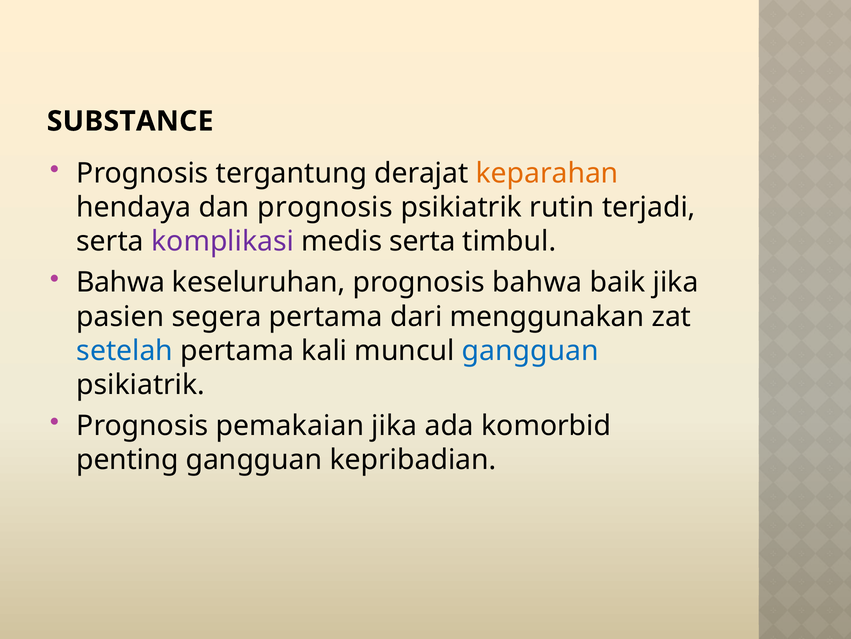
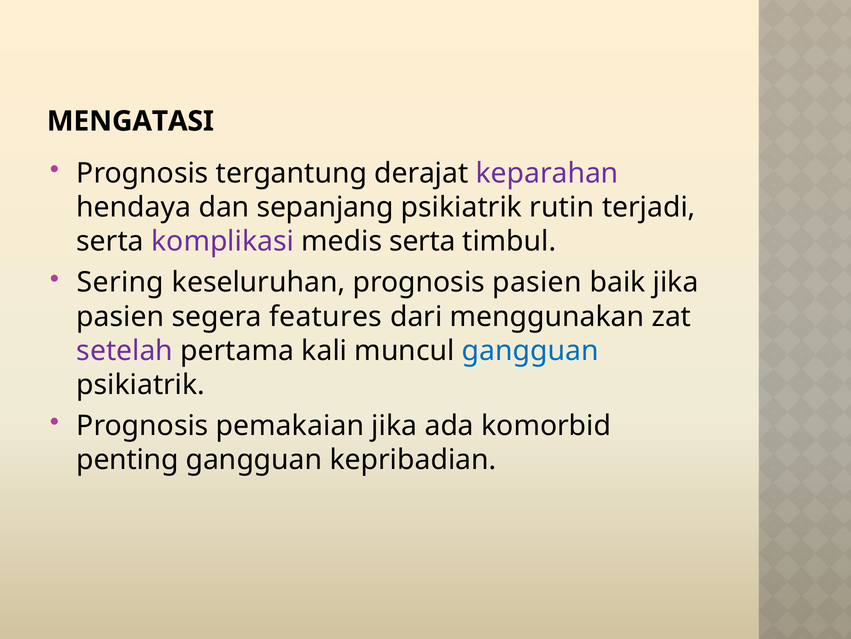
SUBSTANCE: SUBSTANCE -> MENGATASI (130, 121)
keparahan colour: orange -> purple (547, 173)
dan prognosis: prognosis -> sepanjang (325, 207)
Bahwa: Bahwa -> Sering (120, 282)
prognosis bahwa: bahwa -> pasien (537, 282)
segera pertama: pertama -> features (326, 316)
setelah colour: blue -> purple (125, 350)
